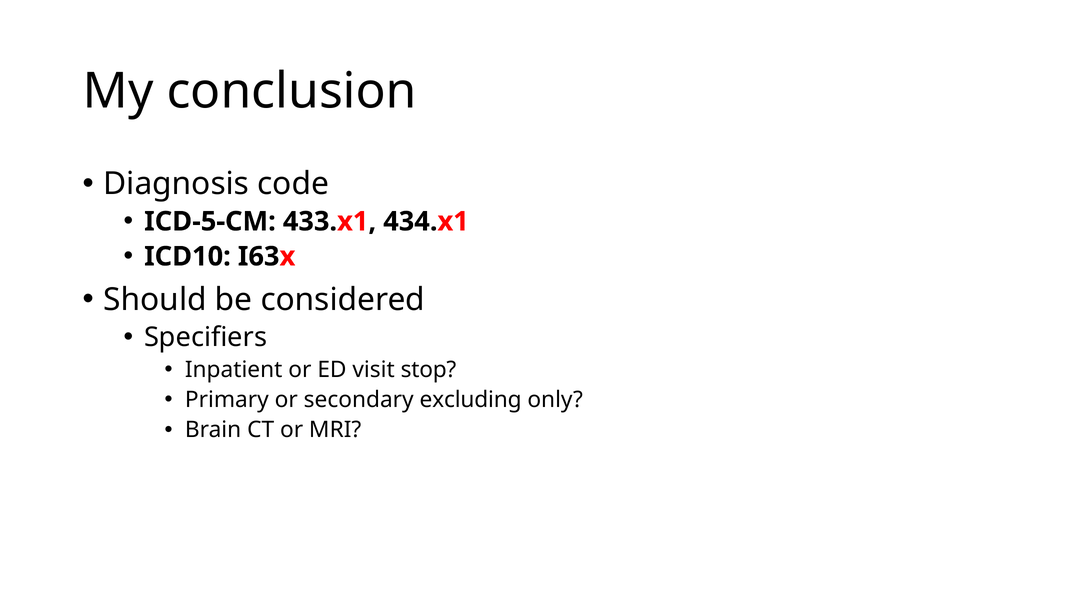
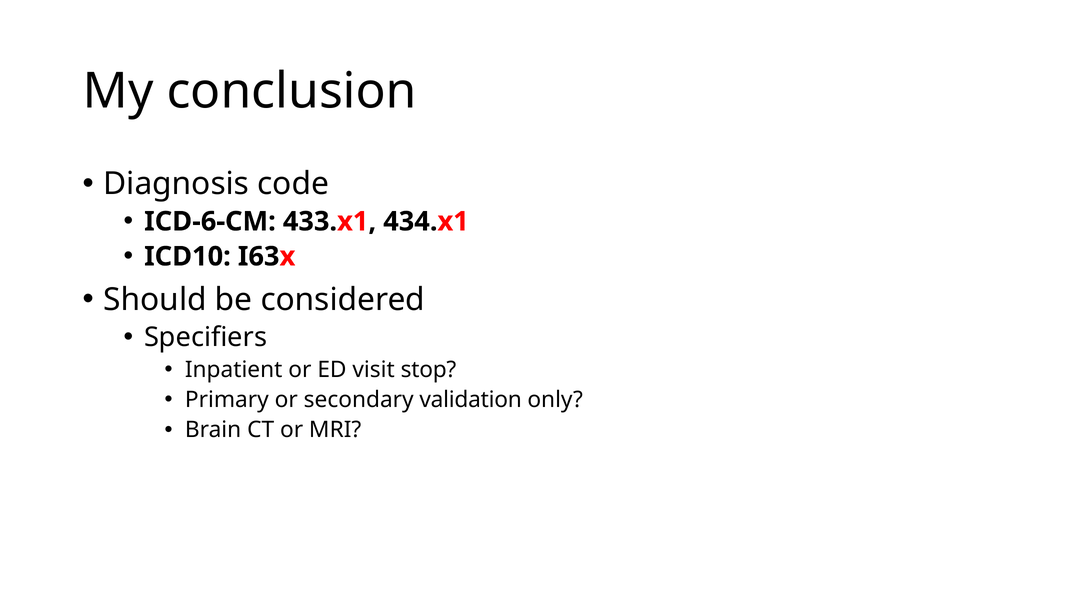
ICD-5-CM: ICD-5-CM -> ICD-6-CM (210, 221)
excluding: excluding -> validation (471, 400)
